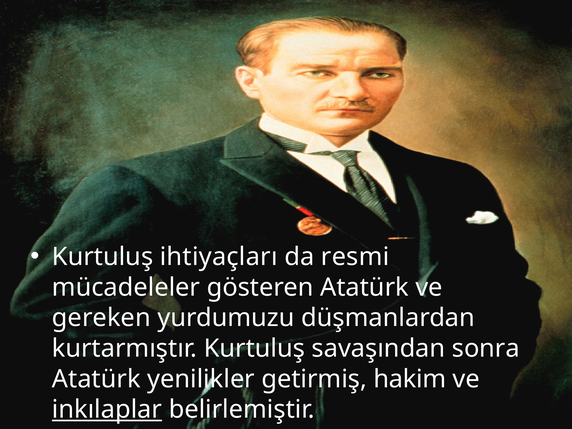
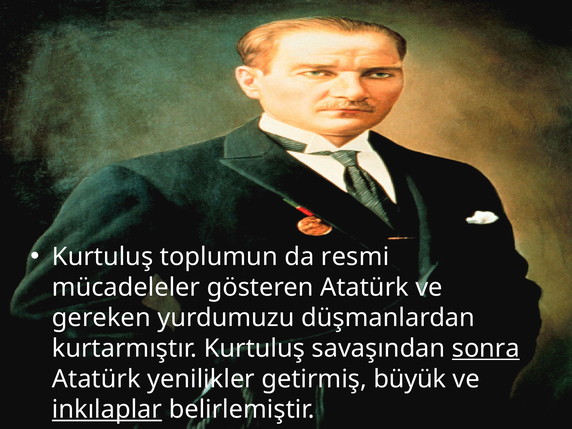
ihtiyaçları: ihtiyaçları -> toplumun (219, 257)
sonra underline: none -> present (486, 348)
hakim: hakim -> büyük (410, 379)
